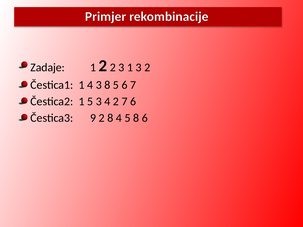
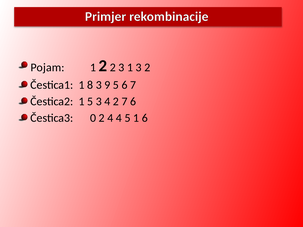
Zadaje: Zadaje -> Pojam (47, 67)
1 4: 4 -> 8 (90, 85)
3 8: 8 -> 9 (107, 85)
9: 9 -> 0 (93, 118)
2 8: 8 -> 4 (110, 118)
5 8: 8 -> 1 (136, 118)
